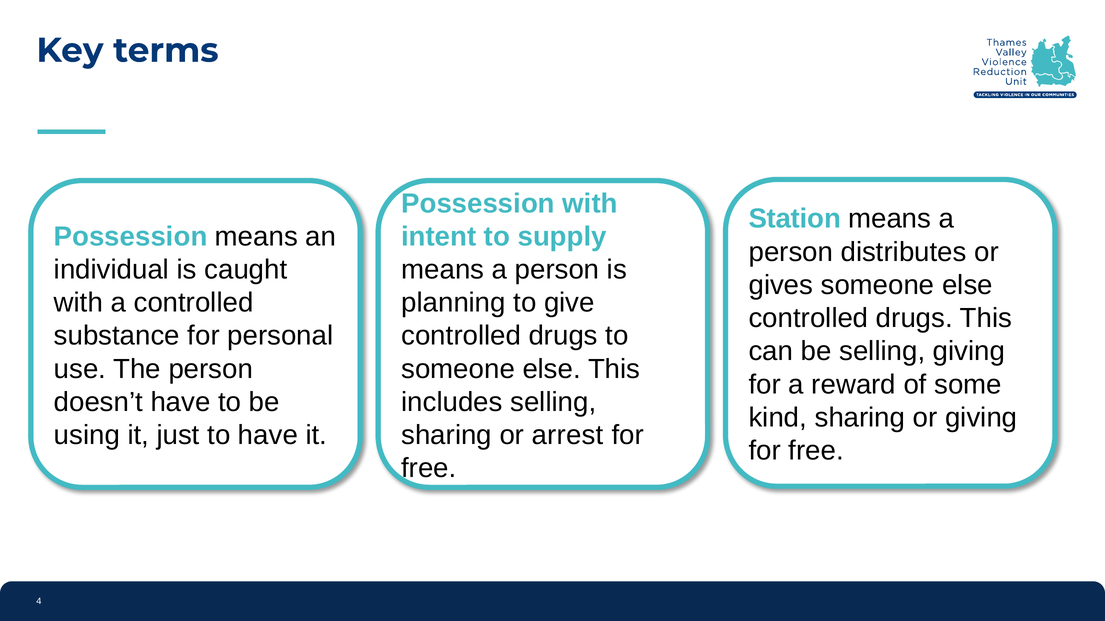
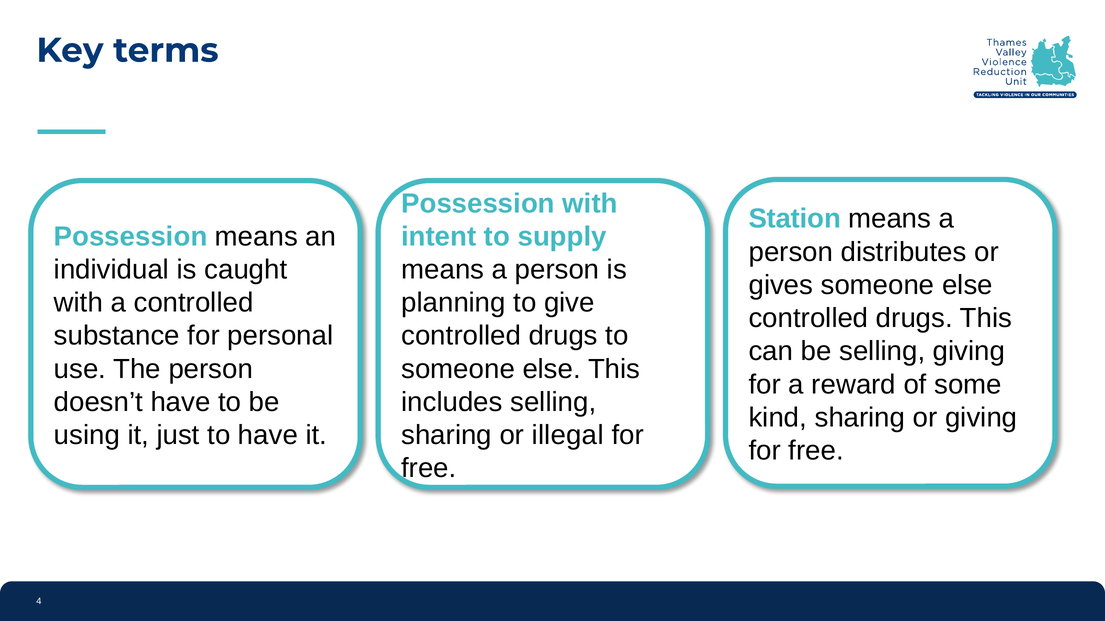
arrest: arrest -> illegal (568, 436)
